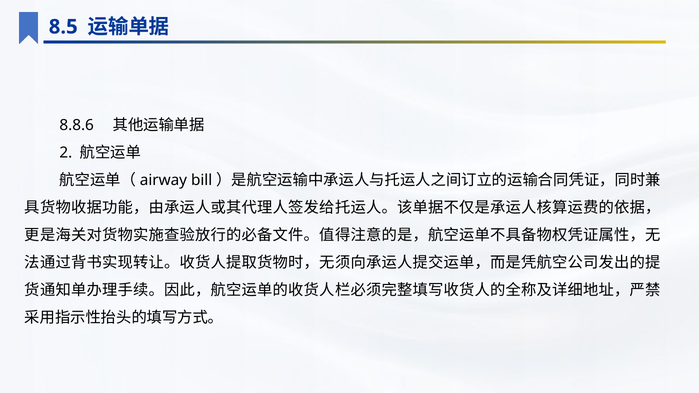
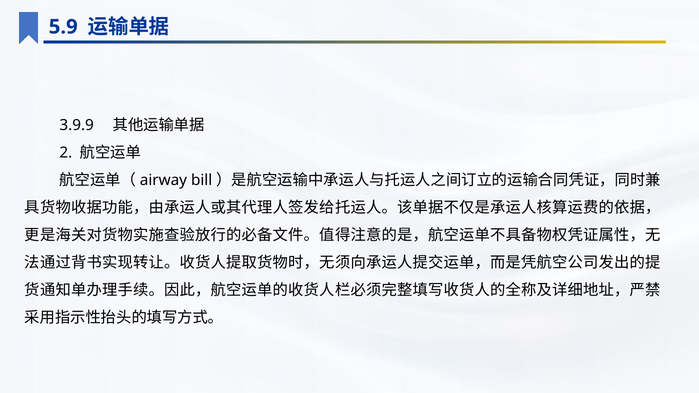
8.5: 8.5 -> 5.9 (63, 27)
8.8.6: 8.8.6 -> 3.9.9 (77, 125)
